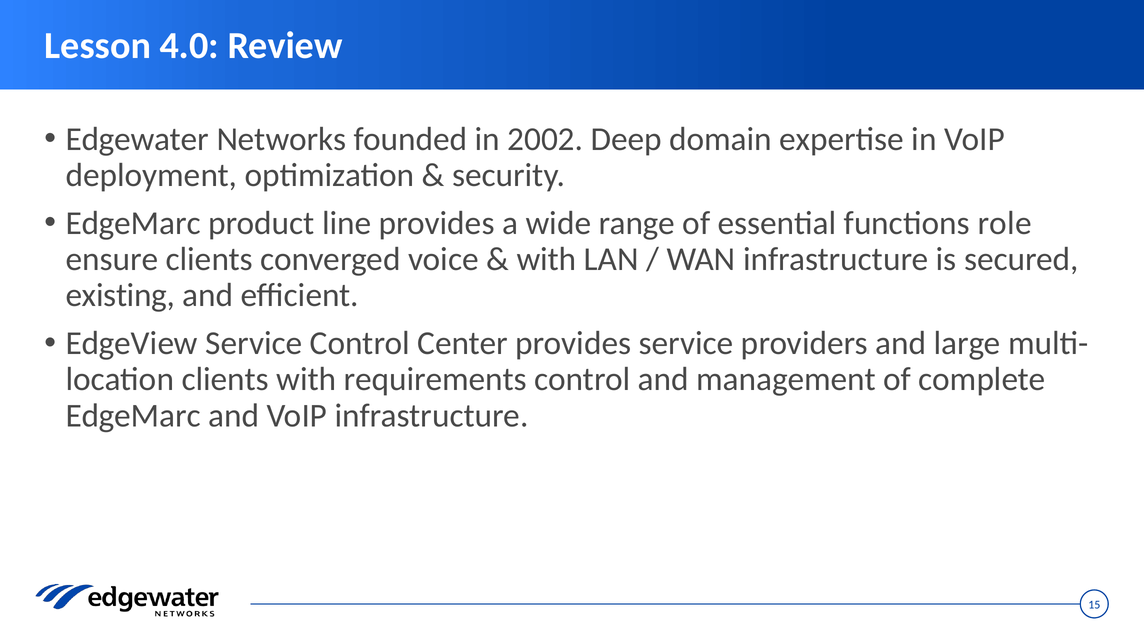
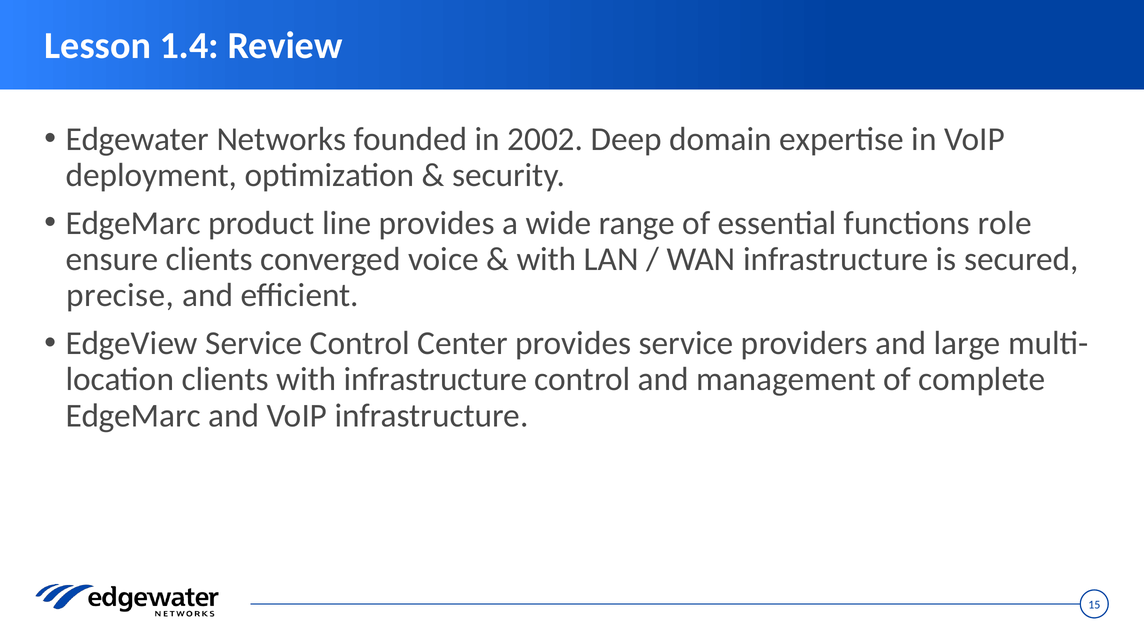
4.0: 4.0 -> 1.4 (189, 45)
existing: existing -> precise (120, 295)
with requirements: requirements -> infrastructure (436, 379)
